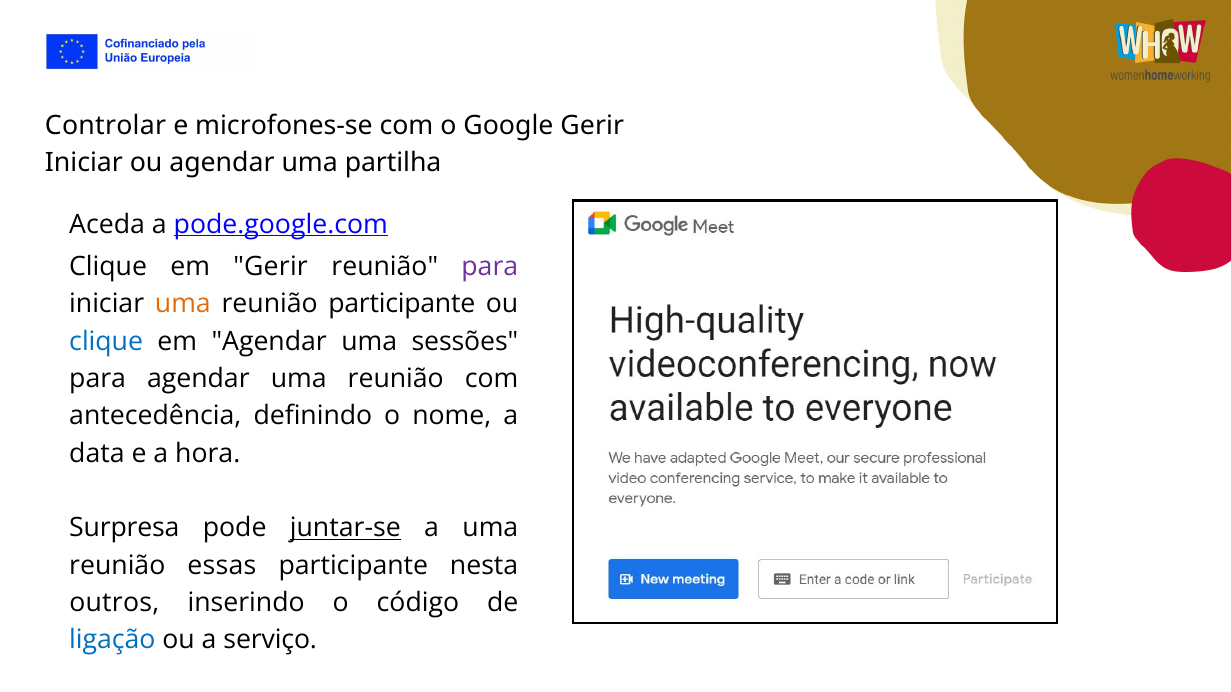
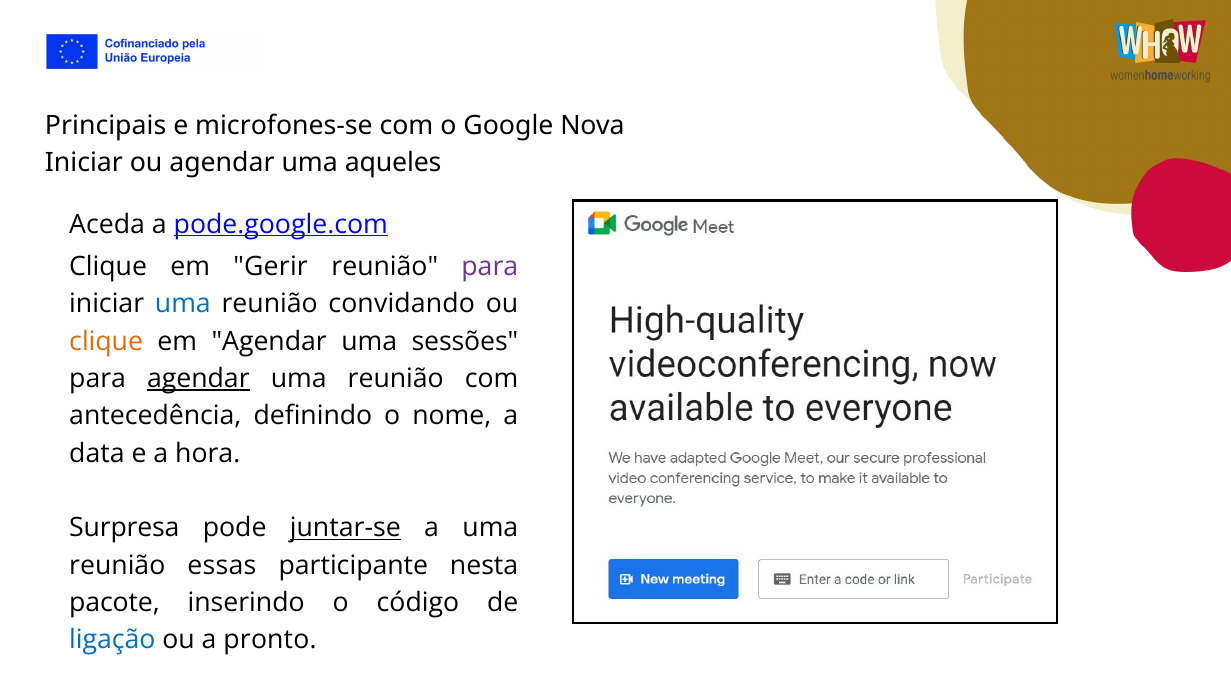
Controlar: Controlar -> Principais (106, 125)
Google Gerir: Gerir -> Nova (592, 125)
partilha: partilha -> aqueles (393, 163)
uma colour: orange -> blue (183, 304)
reunião participante: participante -> convidando (402, 304)
clique colour: blue -> orange (106, 342)
agendar underline: none -> present (198, 379)
outros: outros -> pacote (114, 603)
serviço: serviço -> pronto (270, 641)
